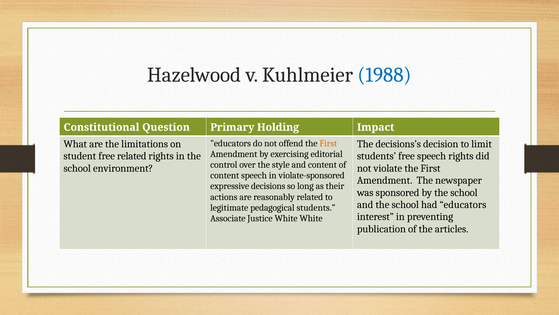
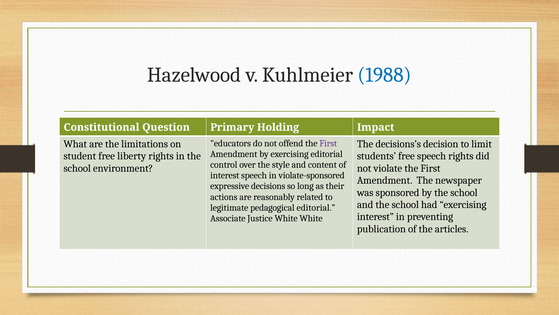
First colour: orange -> purple (328, 143)
free related: related -> liberty (132, 156)
content: content -> interest (225, 175)
had educators: educators -> exercising (463, 204)
pedagogical students: students -> editorial (316, 207)
